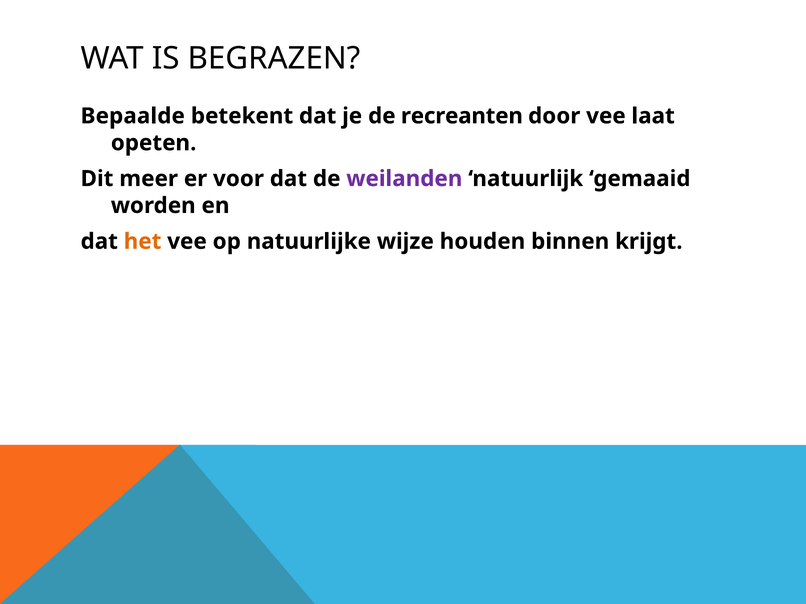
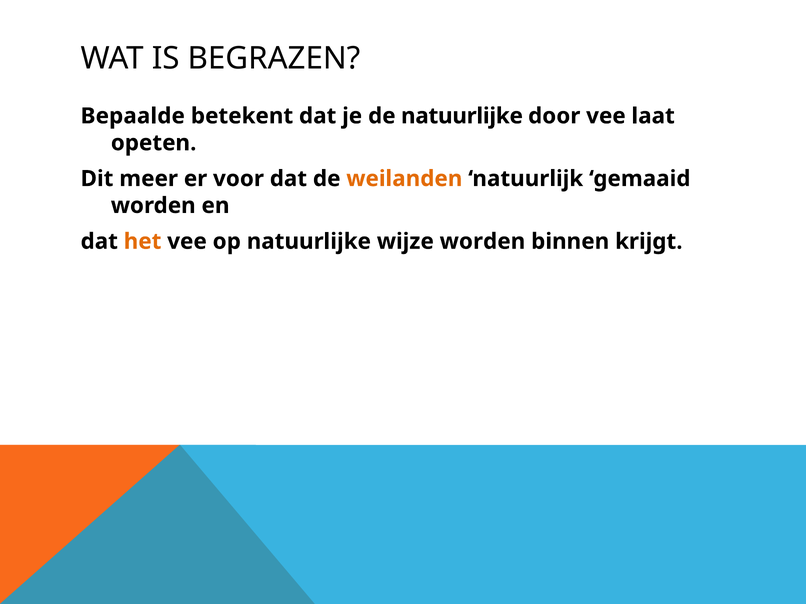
de recreanten: recreanten -> natuurlijke (462, 116)
weilanden colour: purple -> orange (404, 179)
wijze houden: houden -> worden (482, 242)
